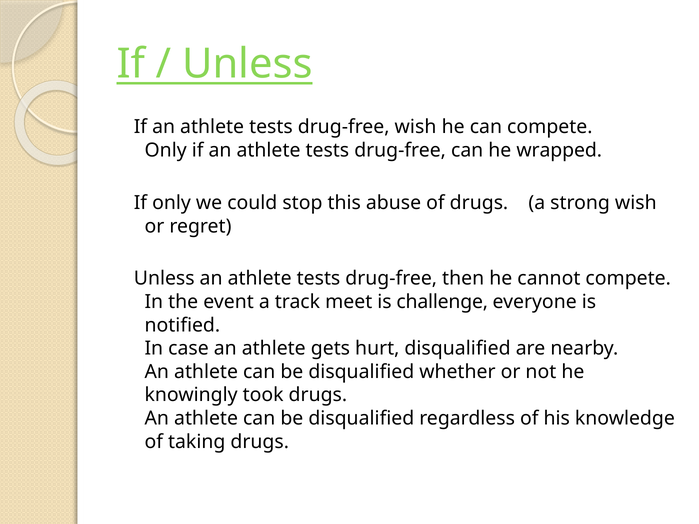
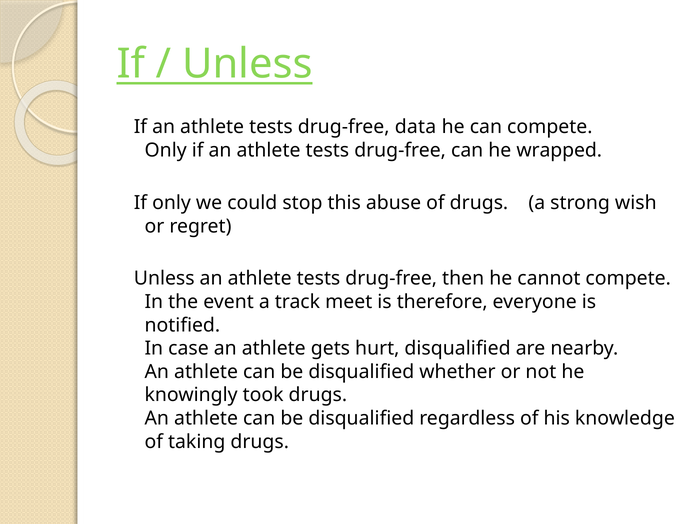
drug-free wish: wish -> data (415, 127)
challenge: challenge -> therefore (442, 302)
